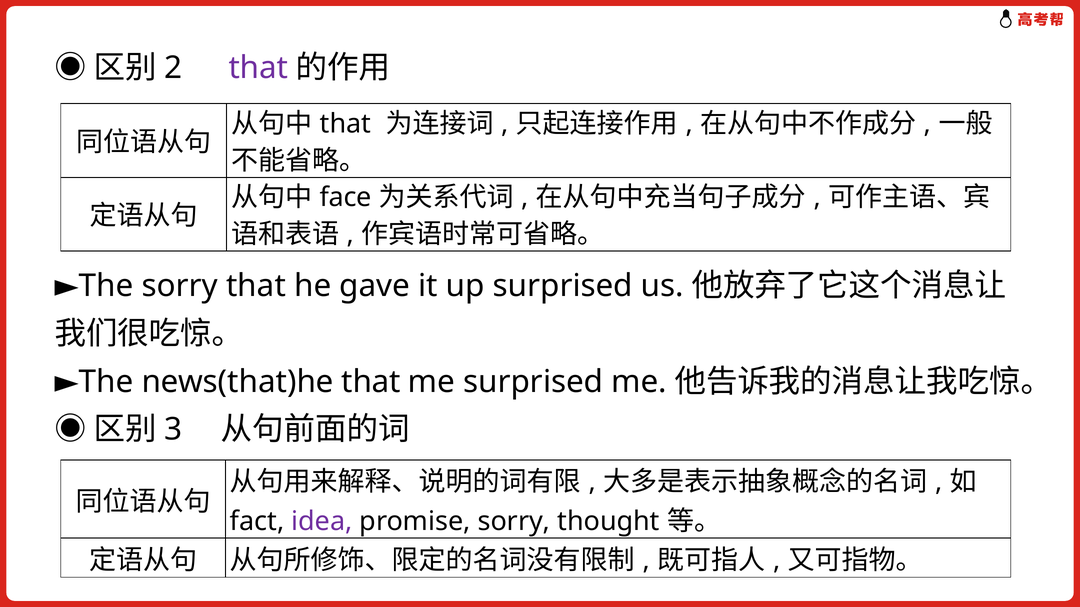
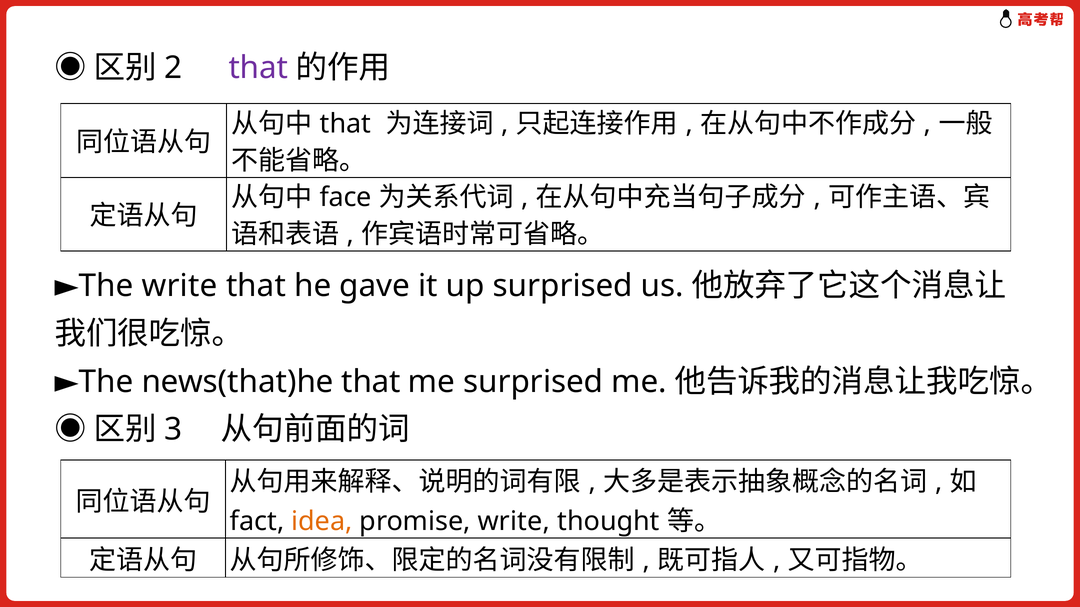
sorry: sorry -> write (180, 286)
idea colour: purple -> orange (322, 522)
promise sorry: sorry -> write (514, 522)
